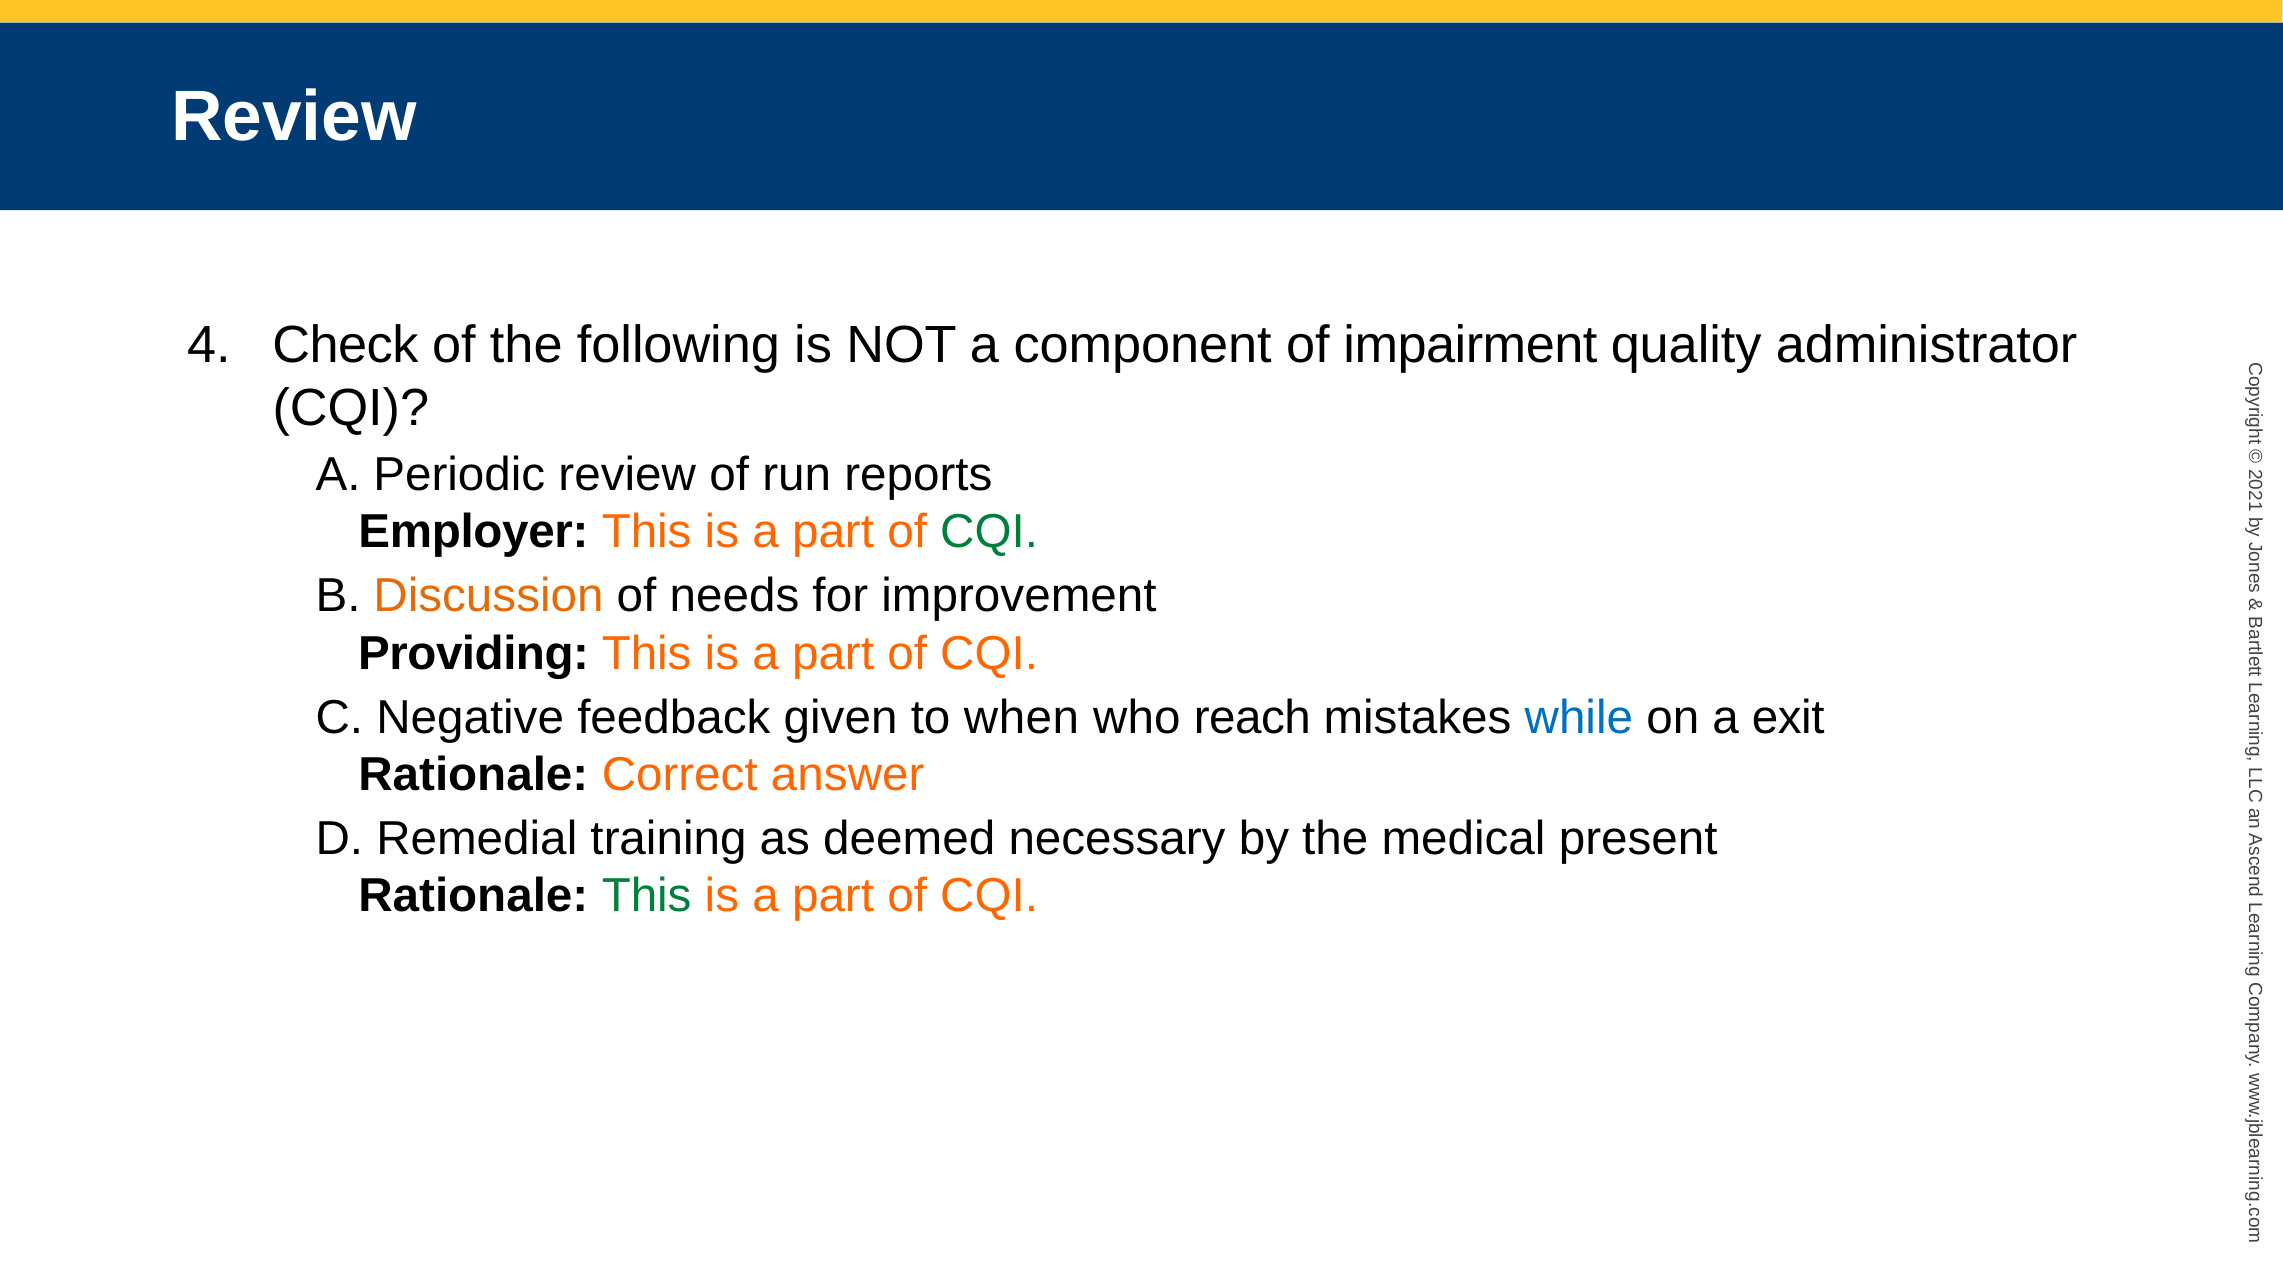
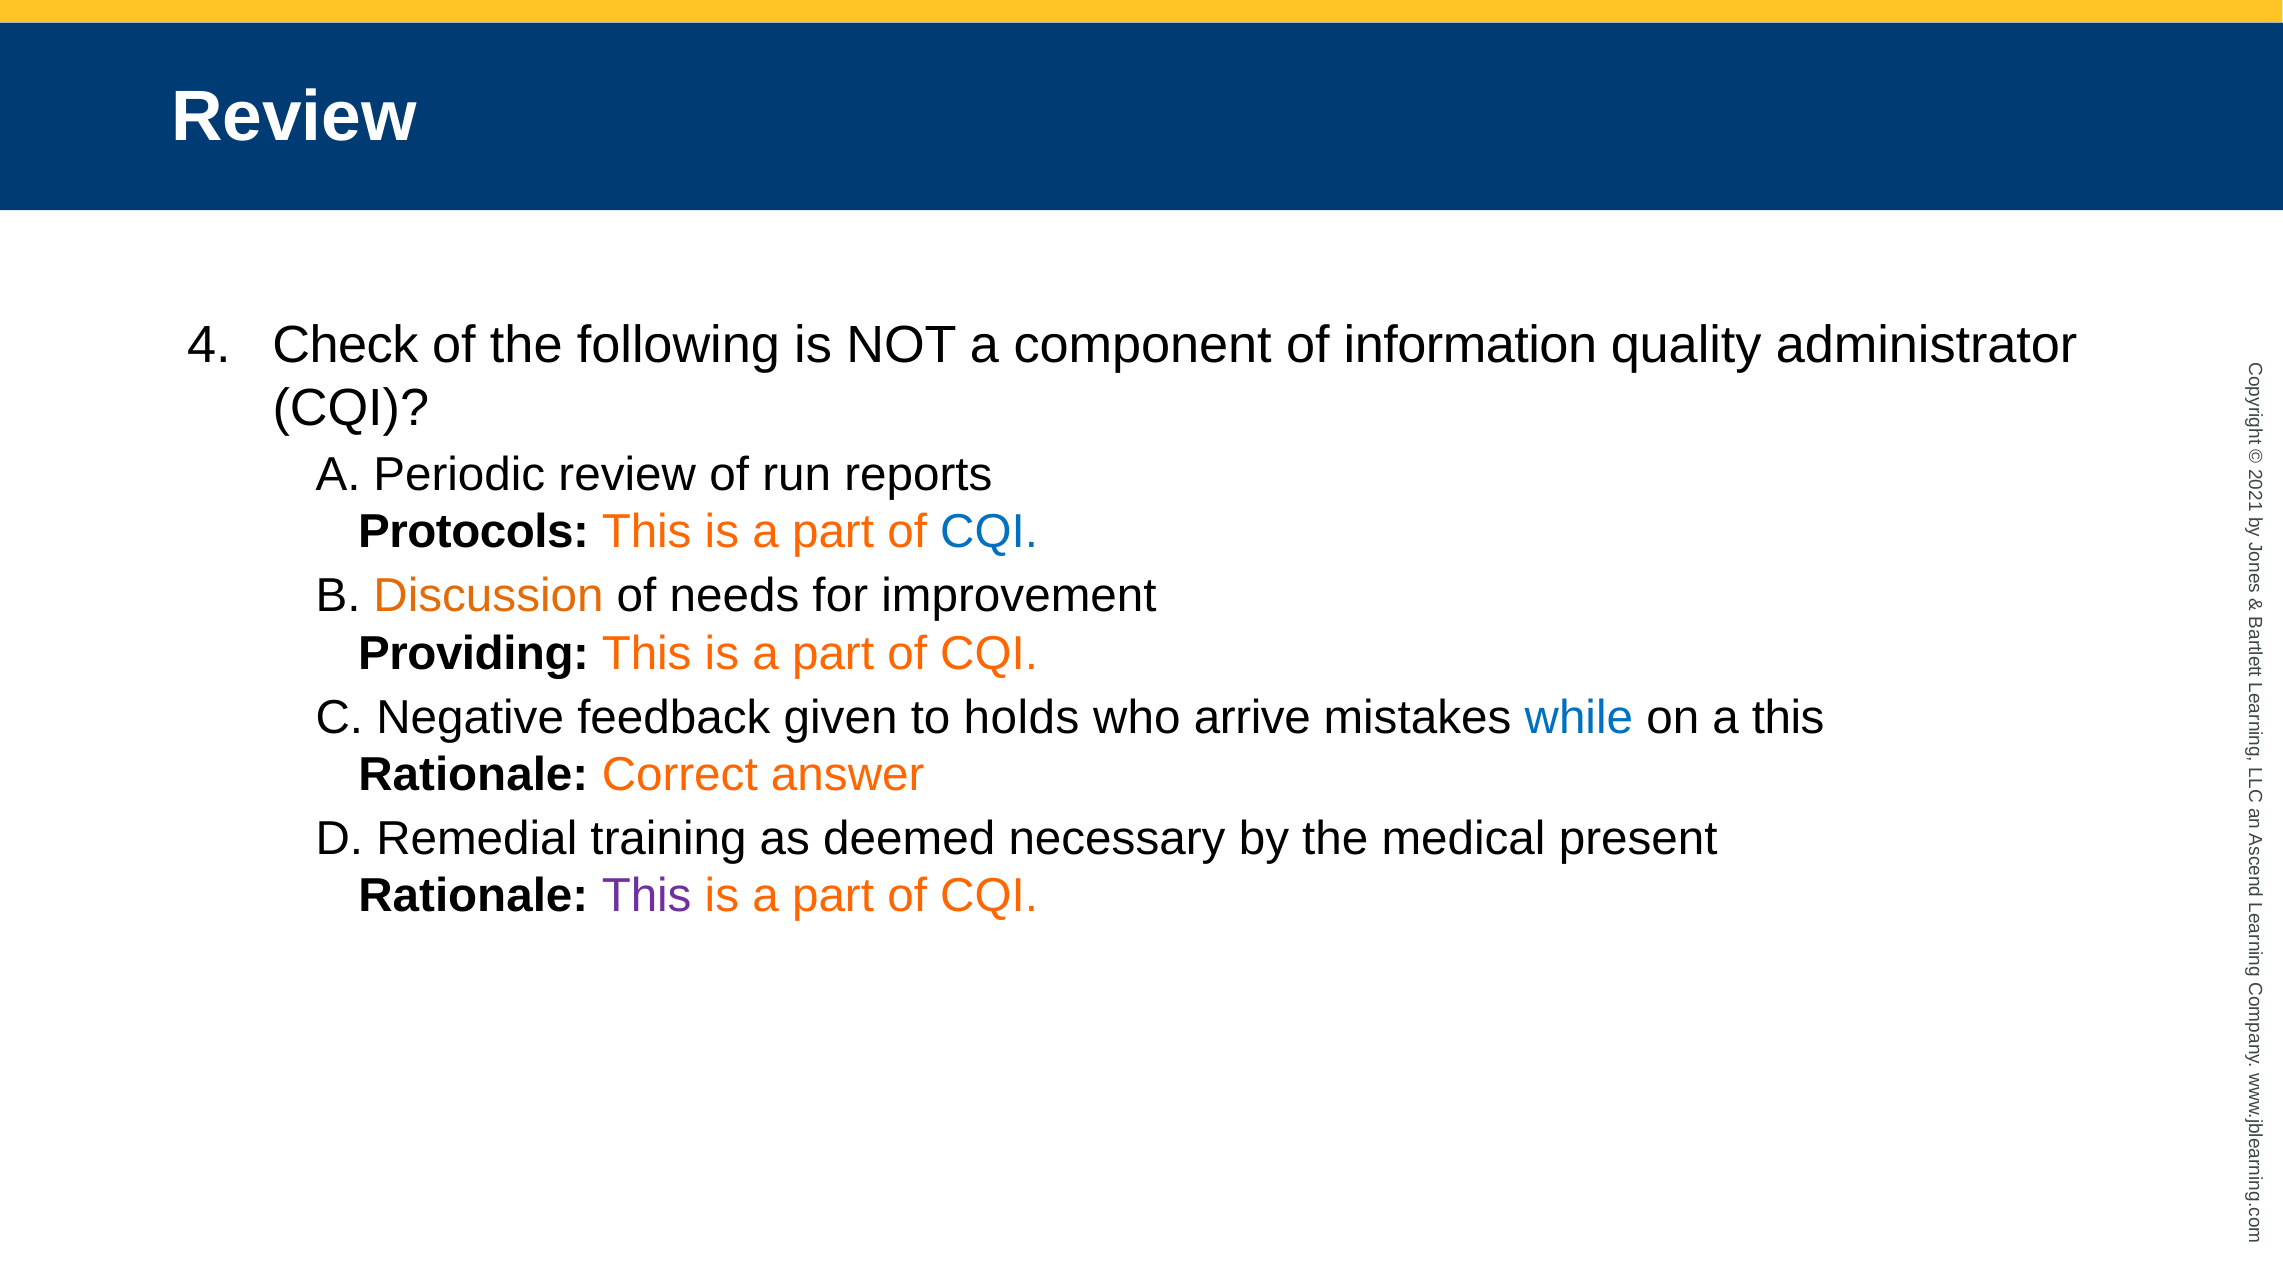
impairment: impairment -> information (1470, 345)
Employer: Employer -> Protocols (474, 532)
CQI colour: green -> blue (989, 532)
when: when -> holds (1022, 718)
reach: reach -> arrive (1252, 718)
a exit: exit -> this (1788, 718)
This colour: green -> purple (647, 896)
